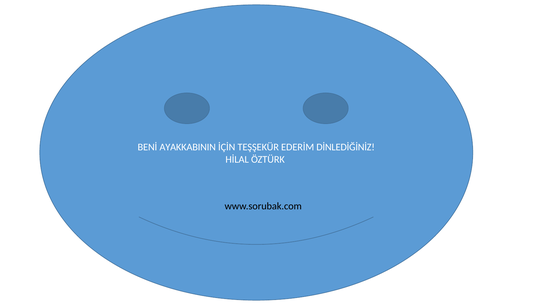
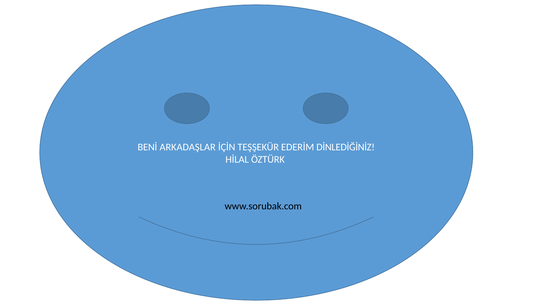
AYAKKABININ: AYAKKABININ -> ARKADAŞLAR (188, 147)
